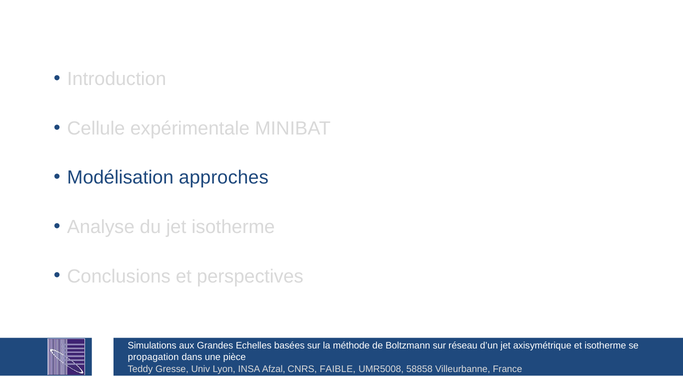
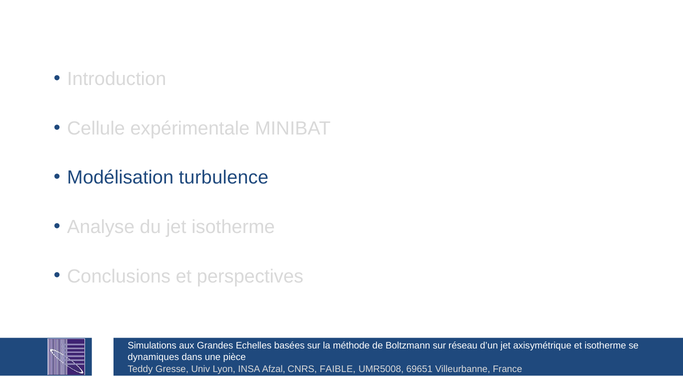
approches: approches -> turbulence (224, 178)
propagation: propagation -> dynamiques (153, 357)
58858: 58858 -> 69651 (419, 369)
